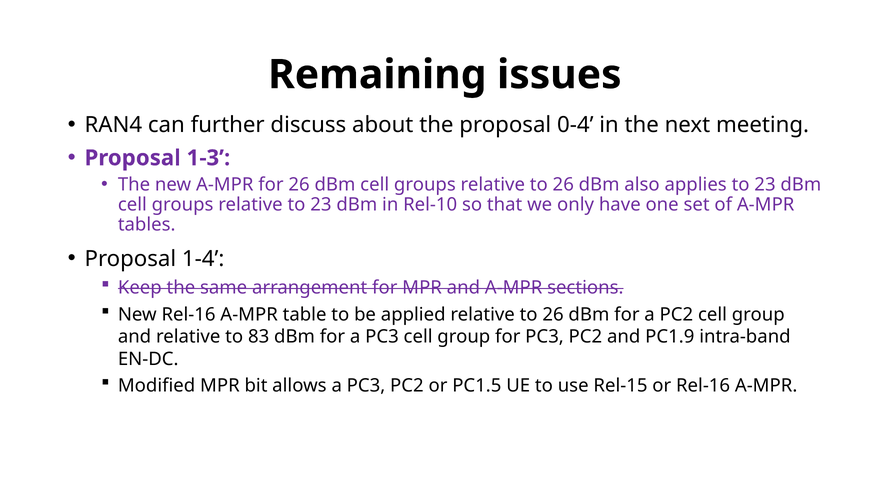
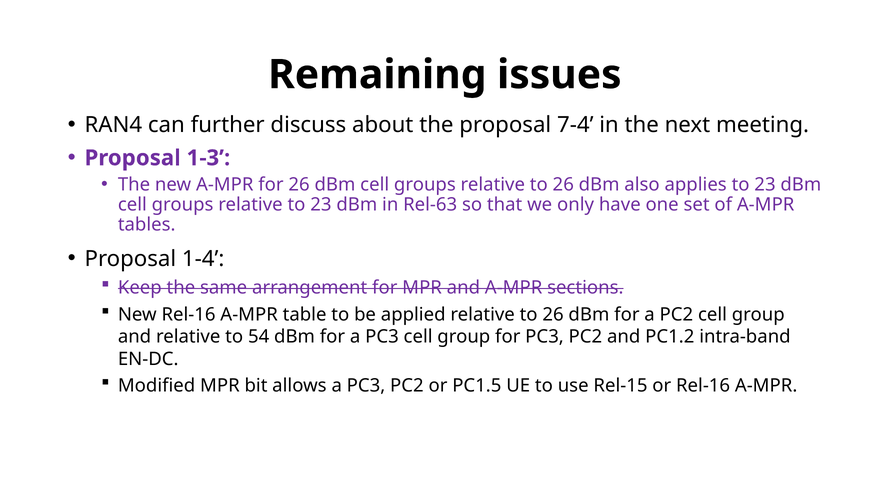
0-4: 0-4 -> 7-4 (575, 125)
Rel-10: Rel-10 -> Rel-63 (430, 205)
83: 83 -> 54 (259, 337)
PC1.9: PC1.9 -> PC1.2 (670, 337)
